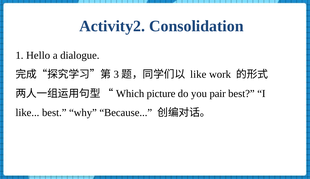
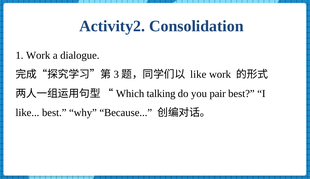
1 Hello: Hello -> Work (38, 55)
picture: picture -> talking (161, 93)
